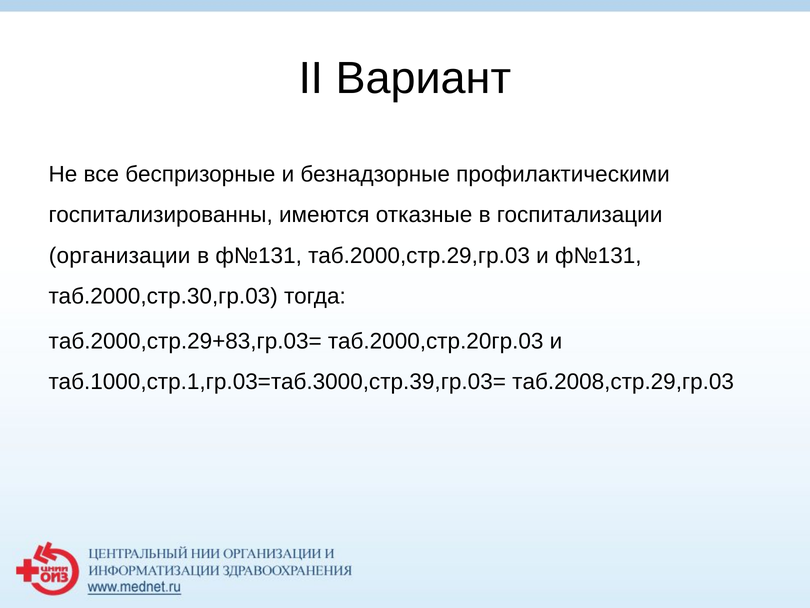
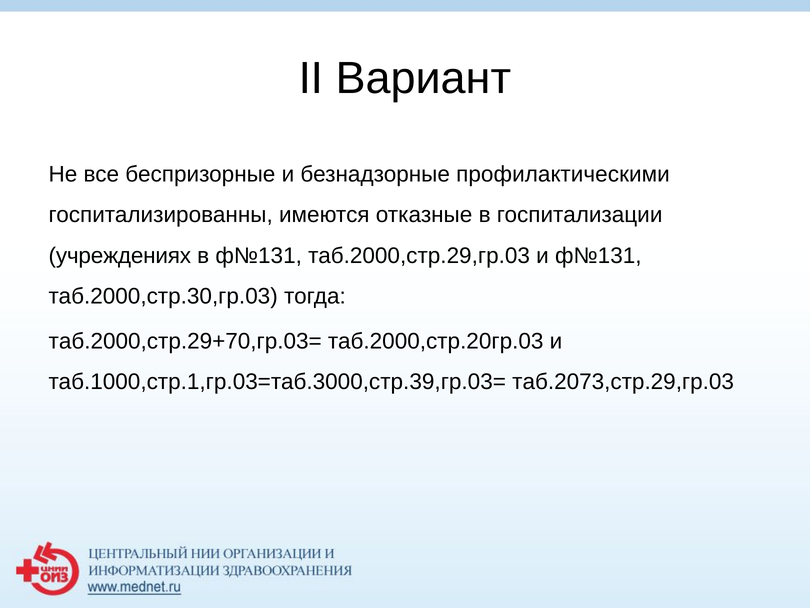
организации: организации -> учреждениях (120, 255)
таб.2000,стр.29+83,гр.03=: таб.2000,стр.29+83,гр.03= -> таб.2000,стр.29+70,гр.03= (185, 341)
таб.2008,стр.29,гр.03: таб.2008,стр.29,гр.03 -> таб.2073,стр.29,гр.03 (623, 381)
